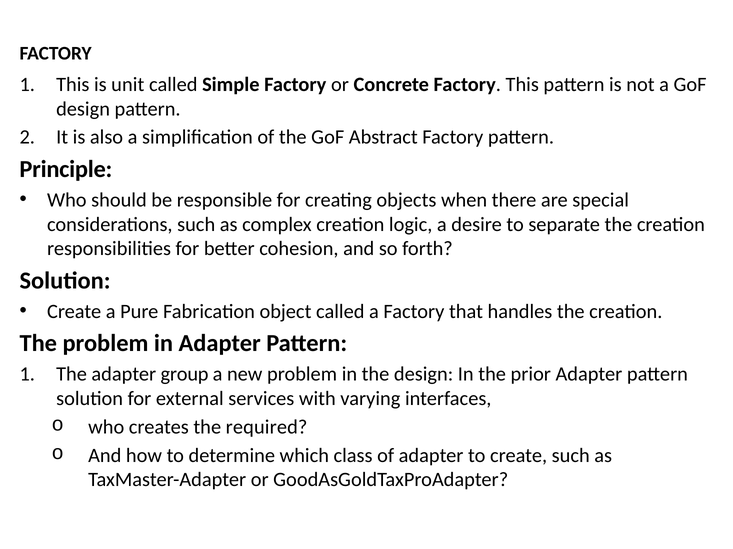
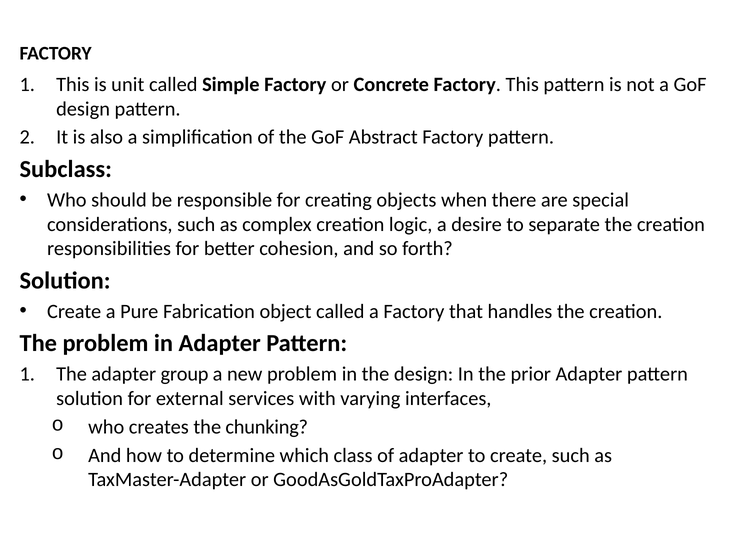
Principle: Principle -> Subclass (66, 169)
required: required -> chunking (267, 427)
